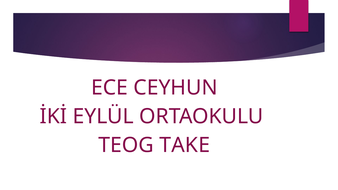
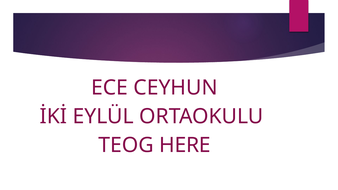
TAKE: TAKE -> HERE (185, 145)
